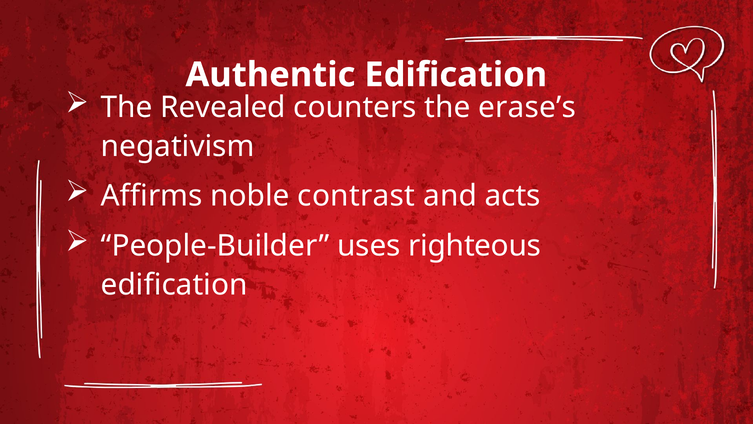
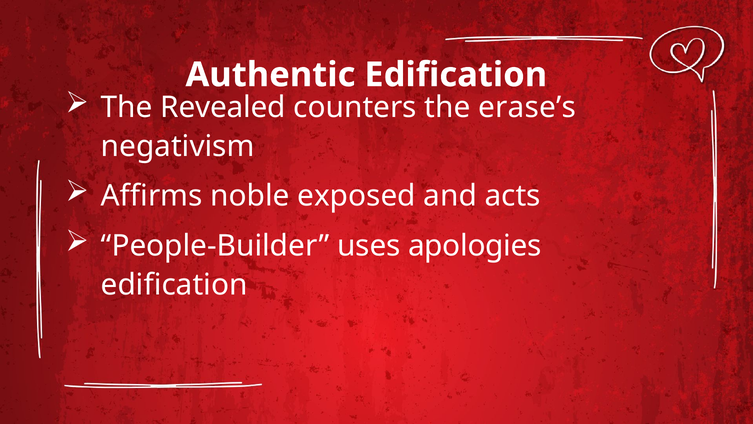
contrast: contrast -> exposed (356, 196)
righteous: righteous -> apologies (475, 246)
